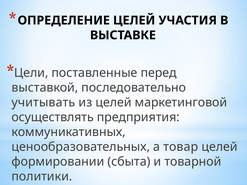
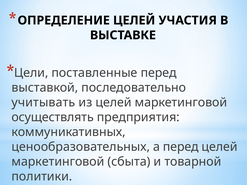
а товар: товар -> перед (181, 147)
формировании: формировании -> маркетинговой (58, 162)
